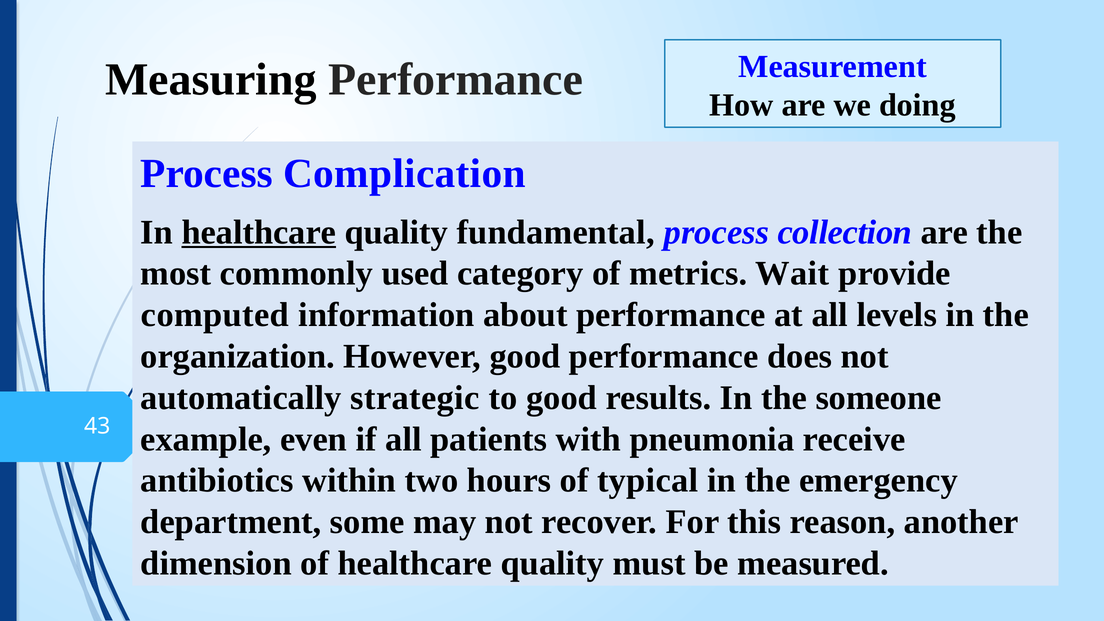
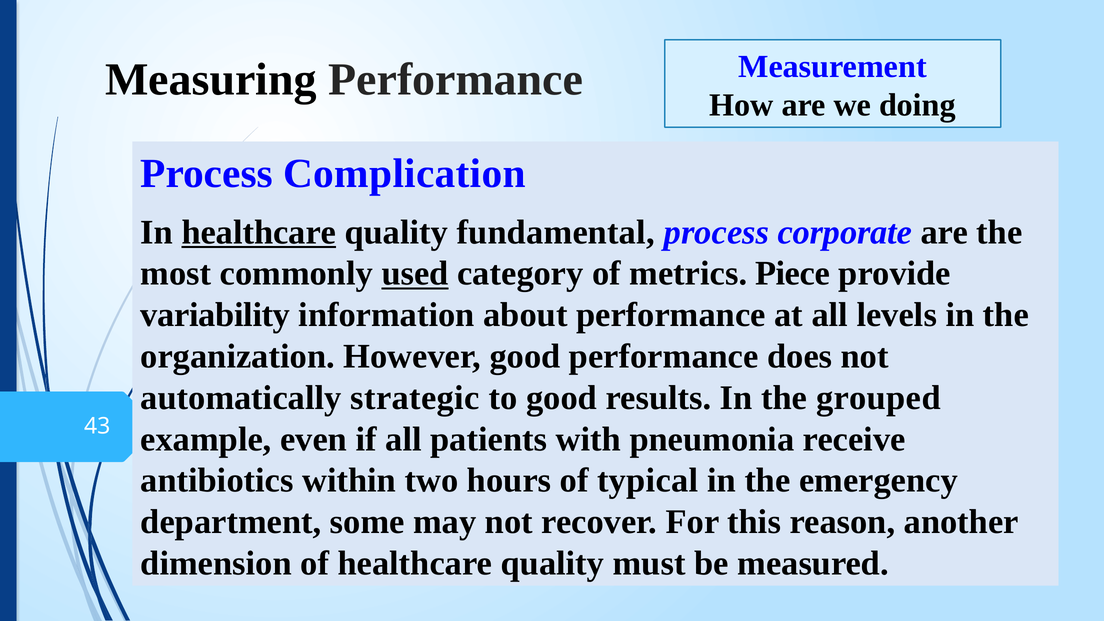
collection: collection -> corporate (845, 232)
used underline: none -> present (415, 274)
Wait: Wait -> Piece (793, 274)
computed: computed -> variability (215, 315)
someone: someone -> grouped (878, 398)
